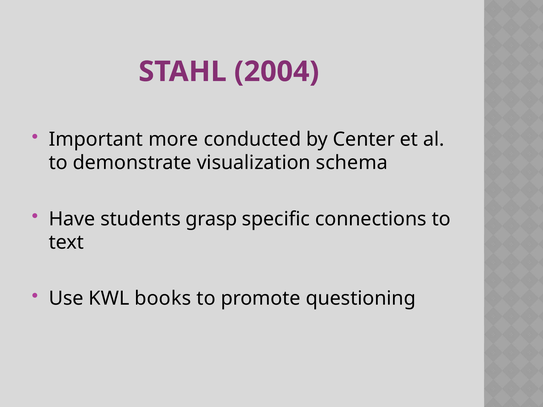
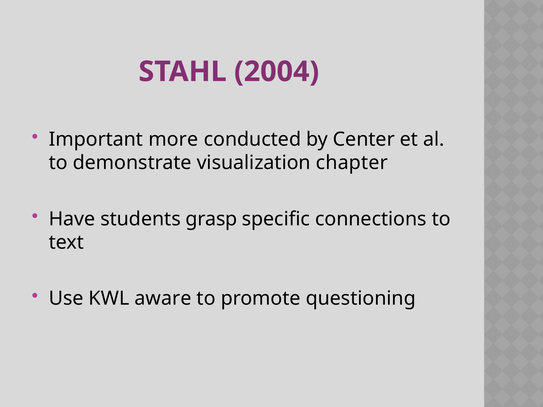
schema: schema -> chapter (352, 163)
books: books -> aware (163, 299)
